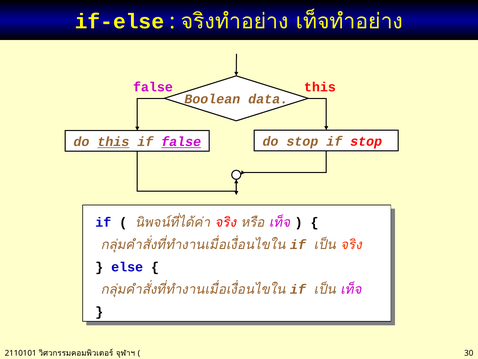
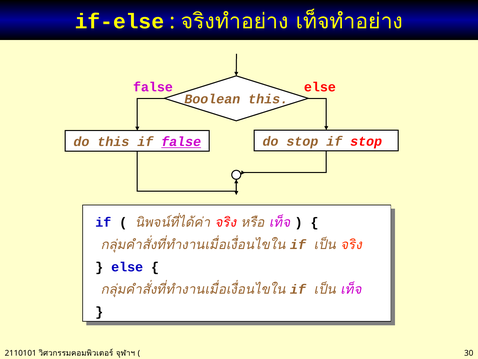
false this: this -> else (320, 87)
Boolean data: data -> this (268, 99)
this underline: present -> none (113, 142)
